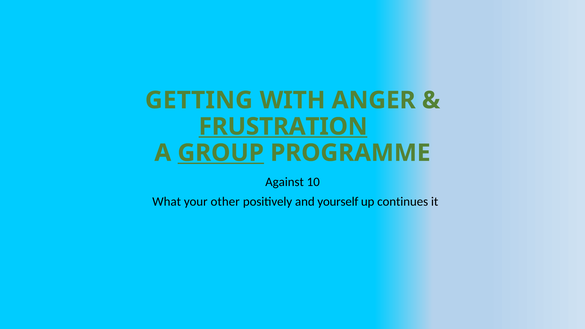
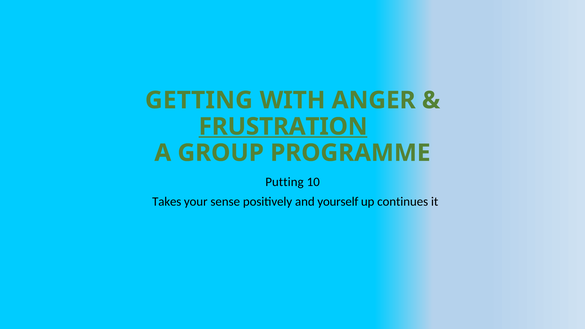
GROUP underline: present -> none (221, 153)
Against: Against -> Putting (284, 182)
What: What -> Takes (167, 202)
other: other -> sense (225, 202)
